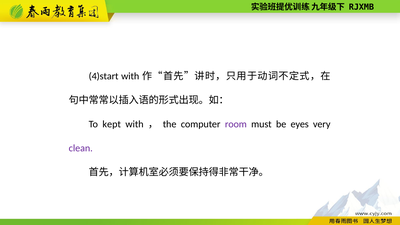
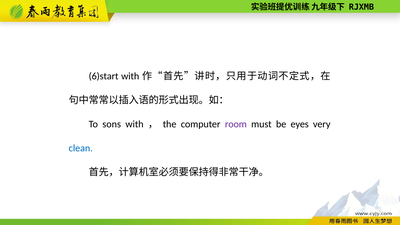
4)start: 4)start -> 6)start (104, 76)
kept: kept -> sons (112, 124)
clean colour: purple -> blue (81, 148)
